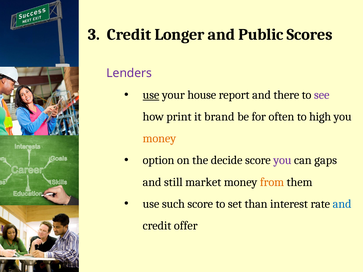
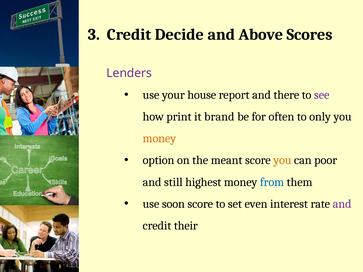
Longer: Longer -> Decide (179, 35)
Public: Public -> Above (261, 35)
use underline: present -> none (151, 95)
high: high -> only (320, 117)
decide: decide -> meant (227, 160)
you colour: purple -> orange (282, 160)
gaps: gaps -> poor (326, 160)
market: market -> highest (203, 182)
from colour: orange -> blue (272, 182)
such: such -> soon (173, 204)
than: than -> even (256, 204)
and colour: blue -> purple (342, 204)
offer: offer -> their (186, 226)
